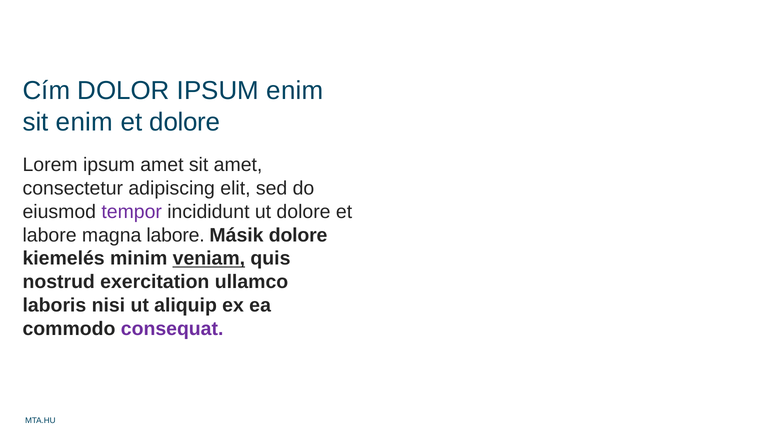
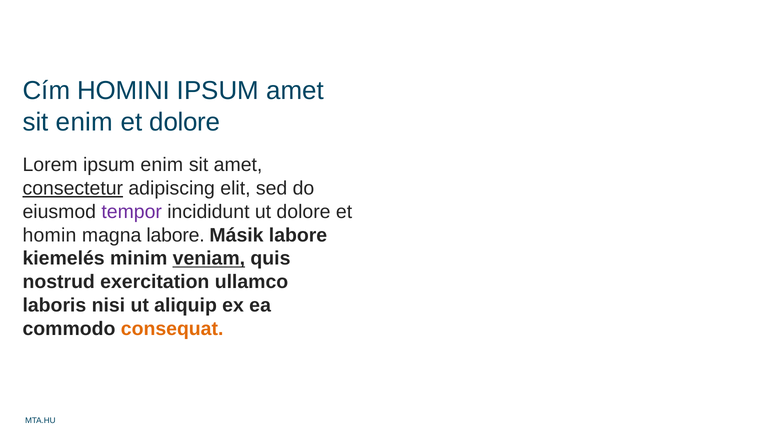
DOLOR: DOLOR -> HOMINI (124, 91)
IPSUM enim: enim -> amet (295, 91)
ipsum amet: amet -> enim (162, 165)
consectetur underline: none -> present (73, 188)
labore: labore -> homin (49, 235)
Másik dolore: dolore -> labore (298, 235)
consequat colour: purple -> orange (172, 328)
